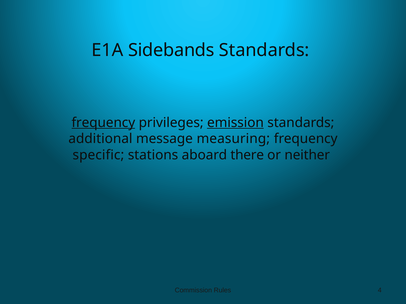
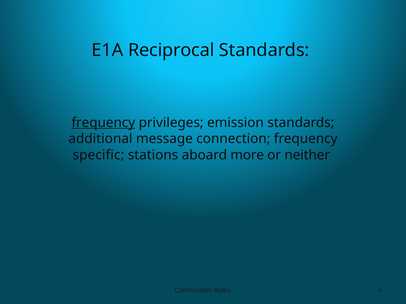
Sidebands: Sidebands -> Reciprocal (171, 50)
emission underline: present -> none (235, 123)
measuring: measuring -> connection (233, 139)
there: there -> more (247, 155)
